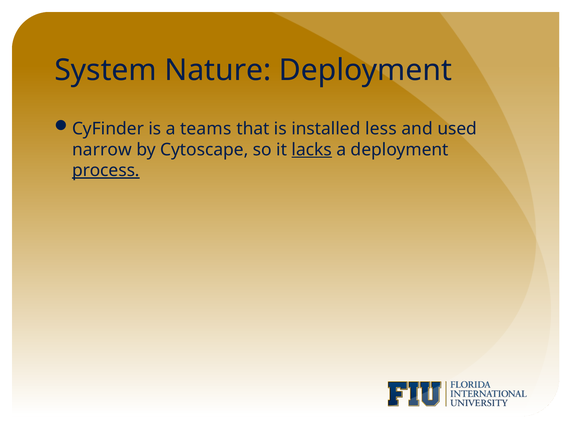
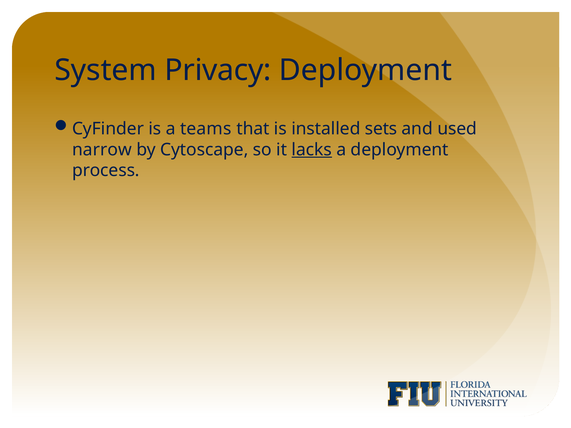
Nature: Nature -> Privacy (218, 70)
less: less -> sets (381, 129)
process underline: present -> none (106, 171)
